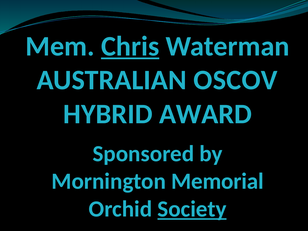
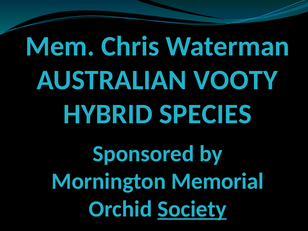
Chris underline: present -> none (130, 46)
OSCOV: OSCOV -> VOOTY (236, 80)
AWARD: AWARD -> SPECIES (205, 114)
